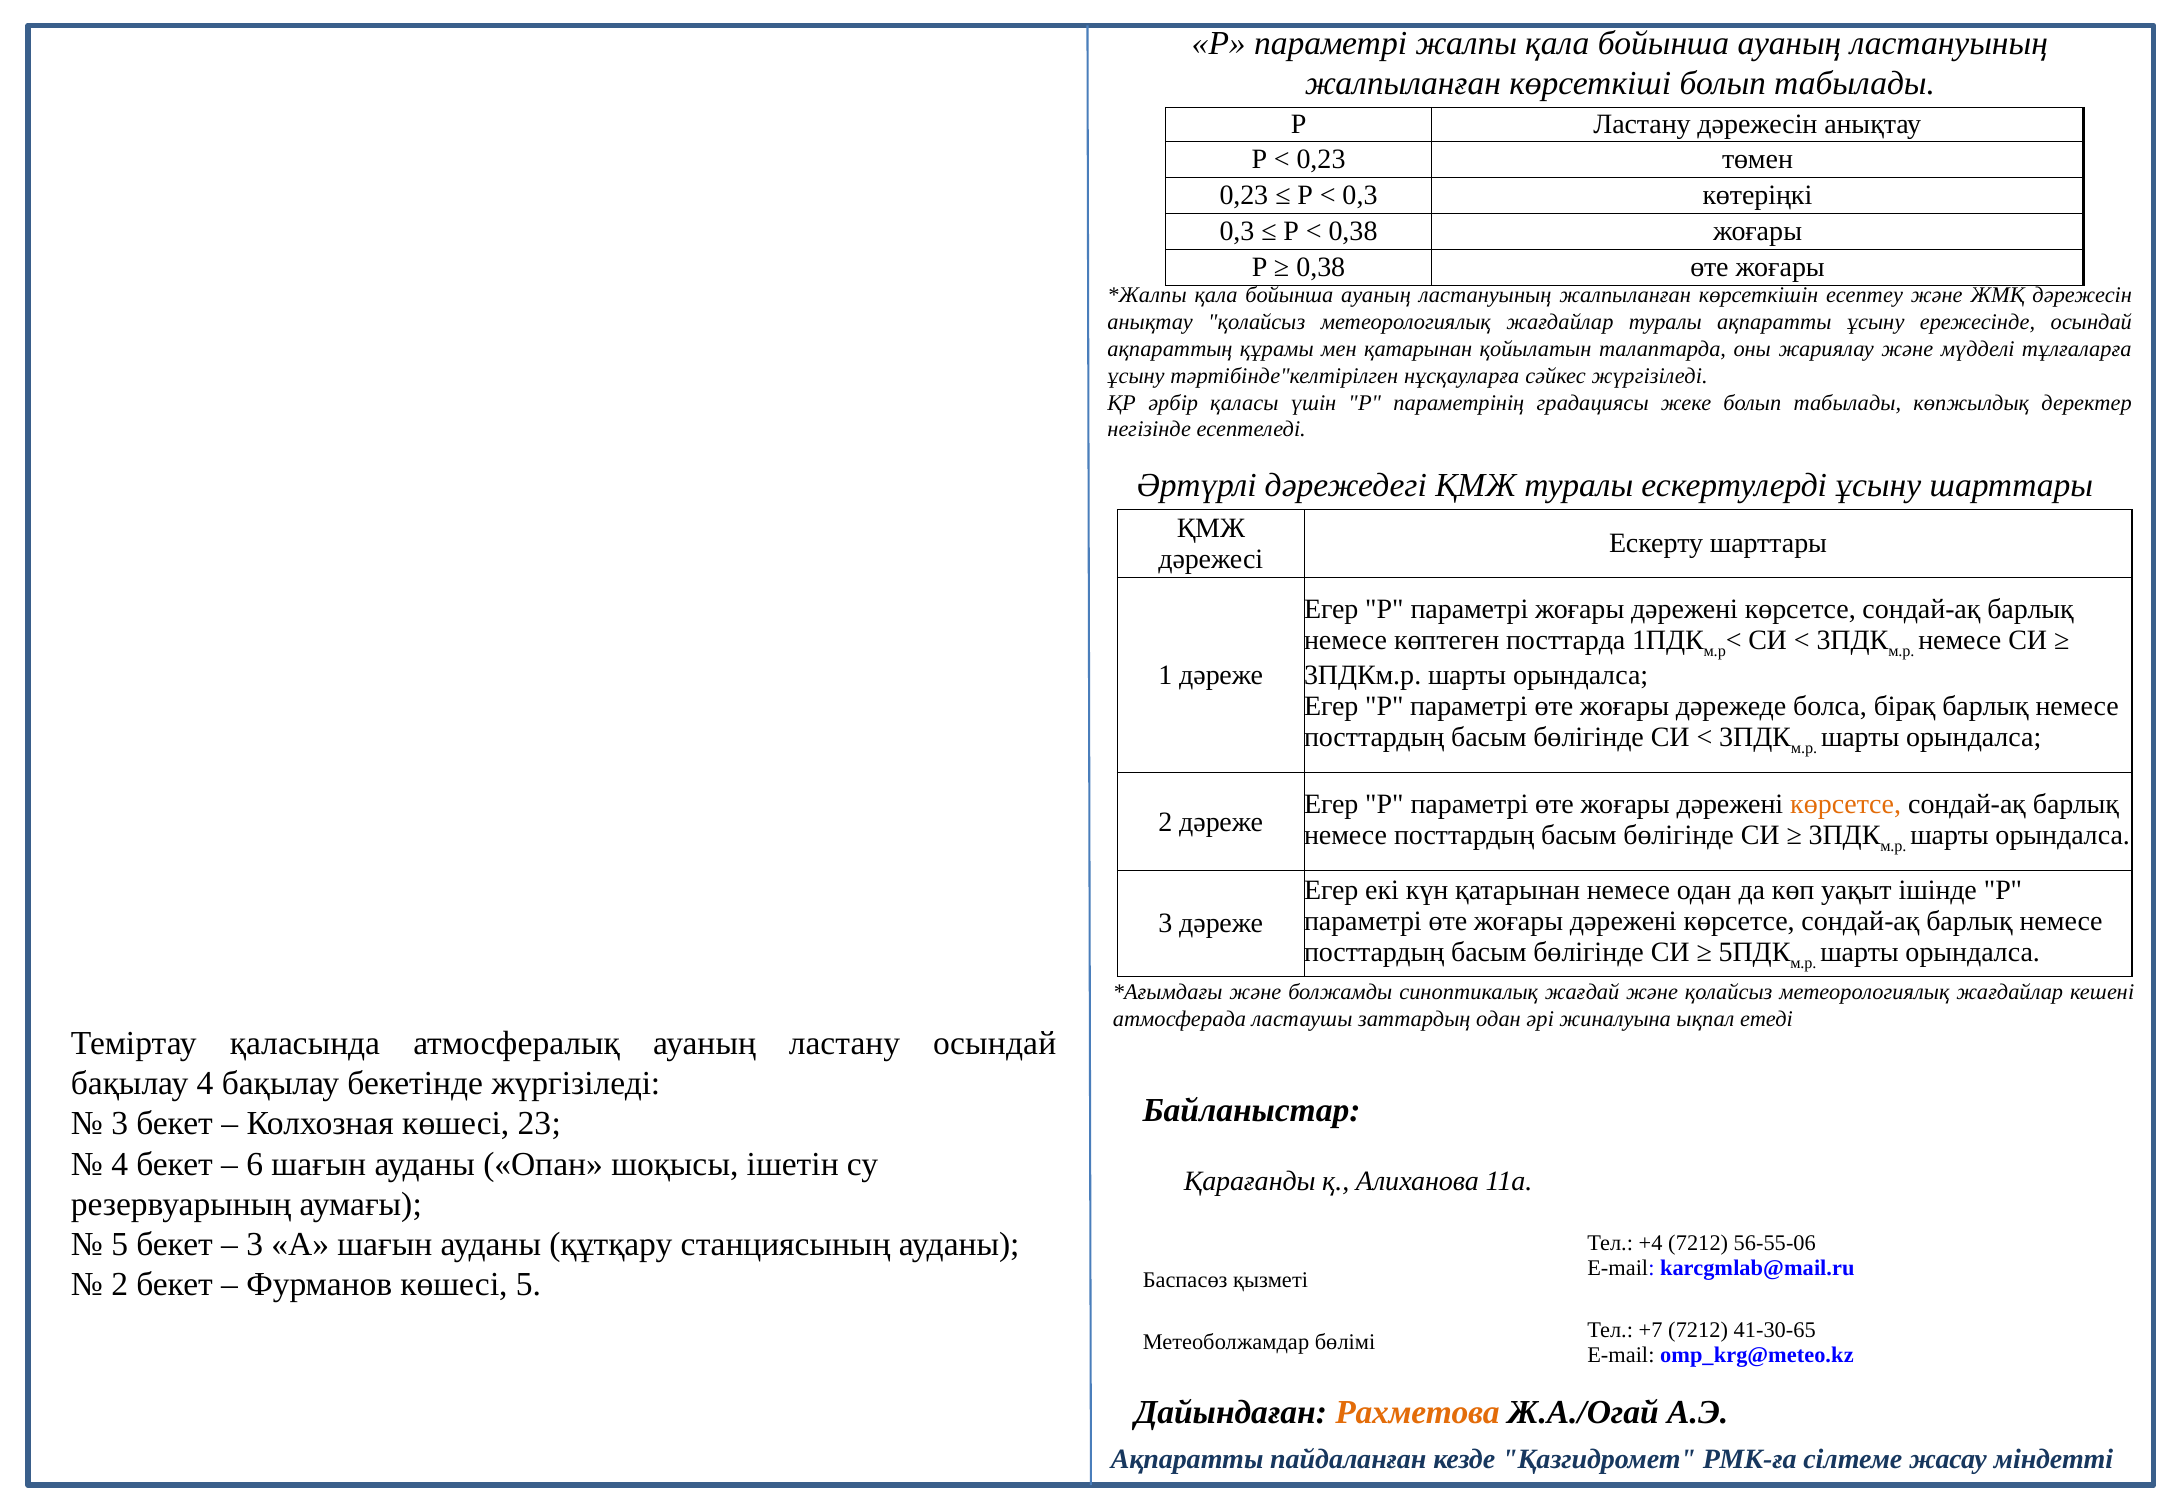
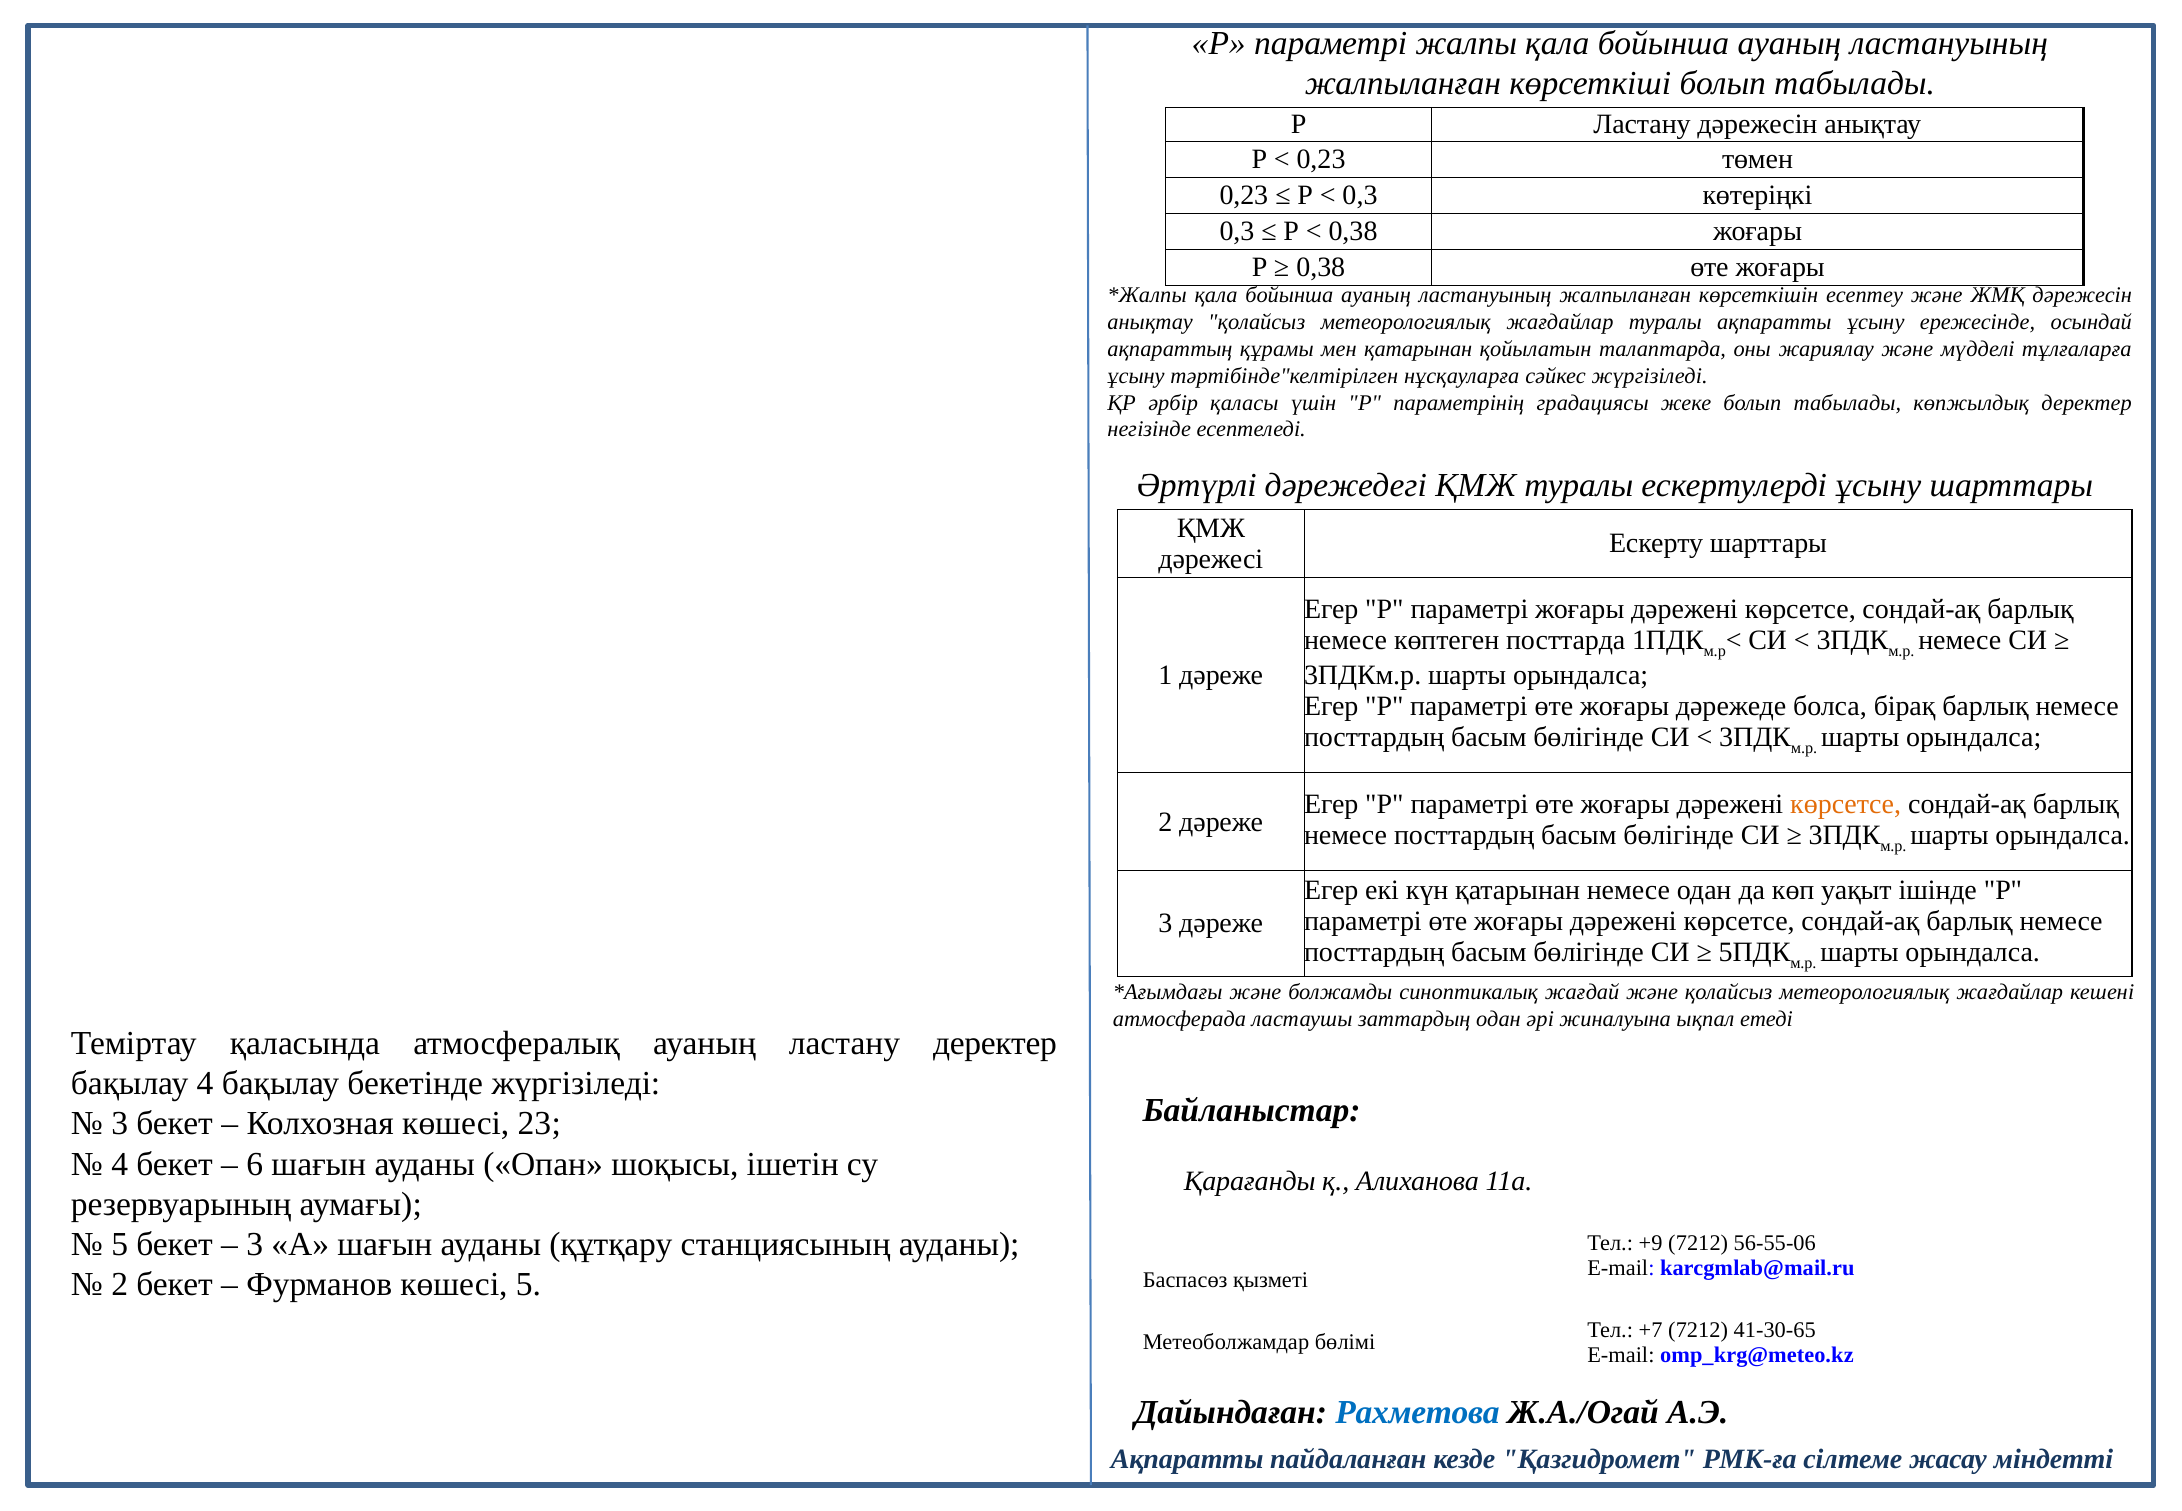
ластану осындай: осындай -> деректер (995, 1043)
+4: +4 -> +9 (1651, 1242)
Рахметова colour: orange -> blue (1418, 1412)
